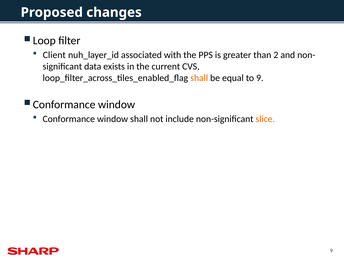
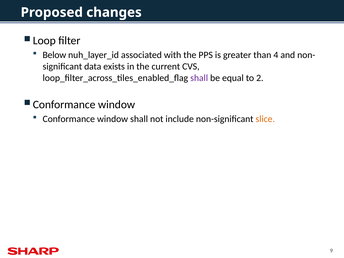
Client: Client -> Below (54, 55)
2: 2 -> 4 (276, 55)
shall colour: orange -> purple (199, 78)
to 9: 9 -> 2 (260, 78)
